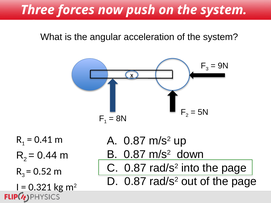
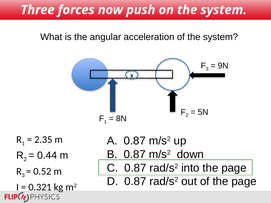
0.41: 0.41 -> 2.35 (43, 140)
